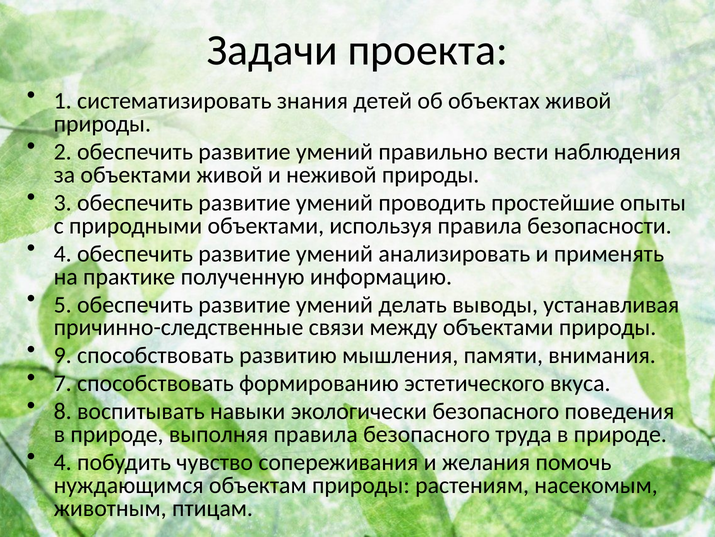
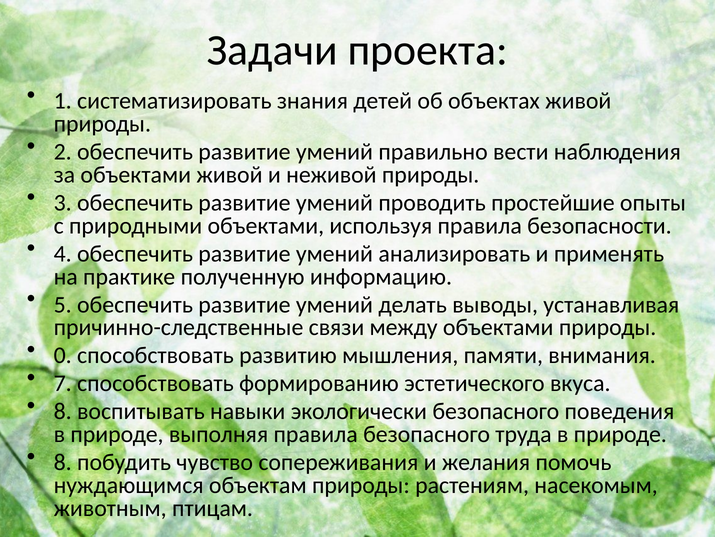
9: 9 -> 0 (63, 355)
4: 4 -> 8 (63, 462)
